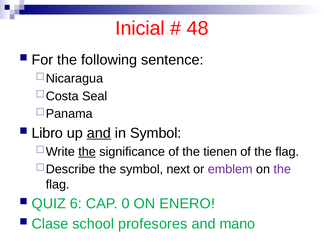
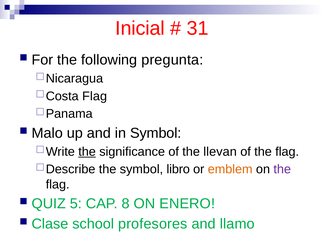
48: 48 -> 31 (198, 28)
sentence: sentence -> pregunta (172, 60)
Seal: Seal -> Flag (95, 96)
Libro: Libro -> Malo (47, 133)
and underline: present -> none (99, 133)
tienen: tienen -> llevan (220, 152)
next: next -> libro (178, 169)
emblem colour: purple -> orange (230, 169)
6: 6 -> 5 (76, 204)
0: 0 -> 8 (126, 204)
mano: mano -> llamo (237, 224)
